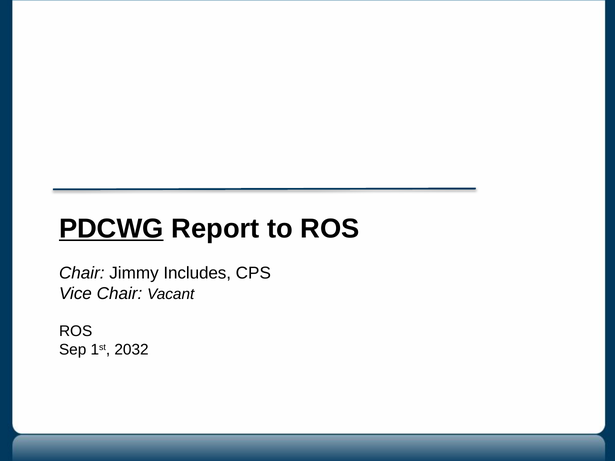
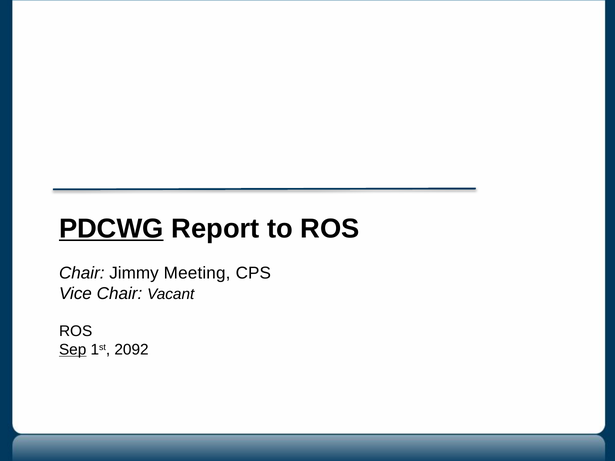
Includes: Includes -> Meeting (197, 273)
Sep underline: none -> present (73, 350)
2032: 2032 -> 2092 (132, 350)
